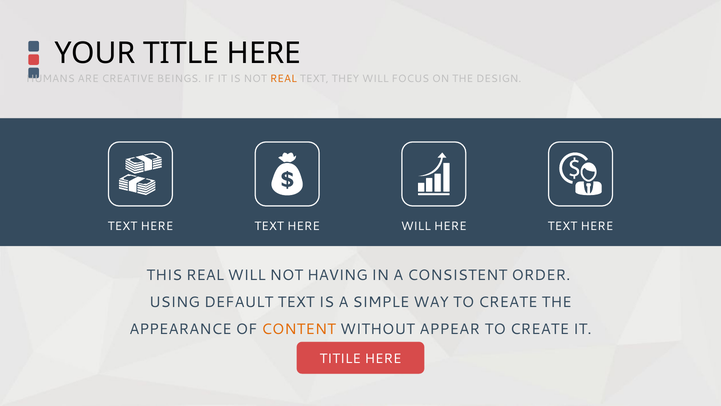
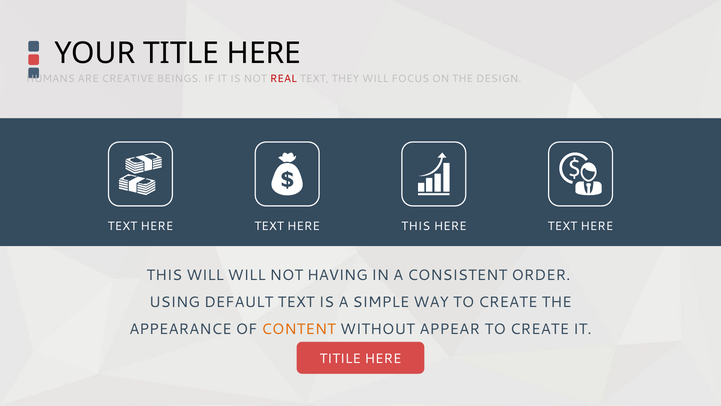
REAL colour: orange -> red (283, 78)
WILL: WILL -> THIS (416, 226)
THIS REAL: REAL -> WILL (205, 275)
